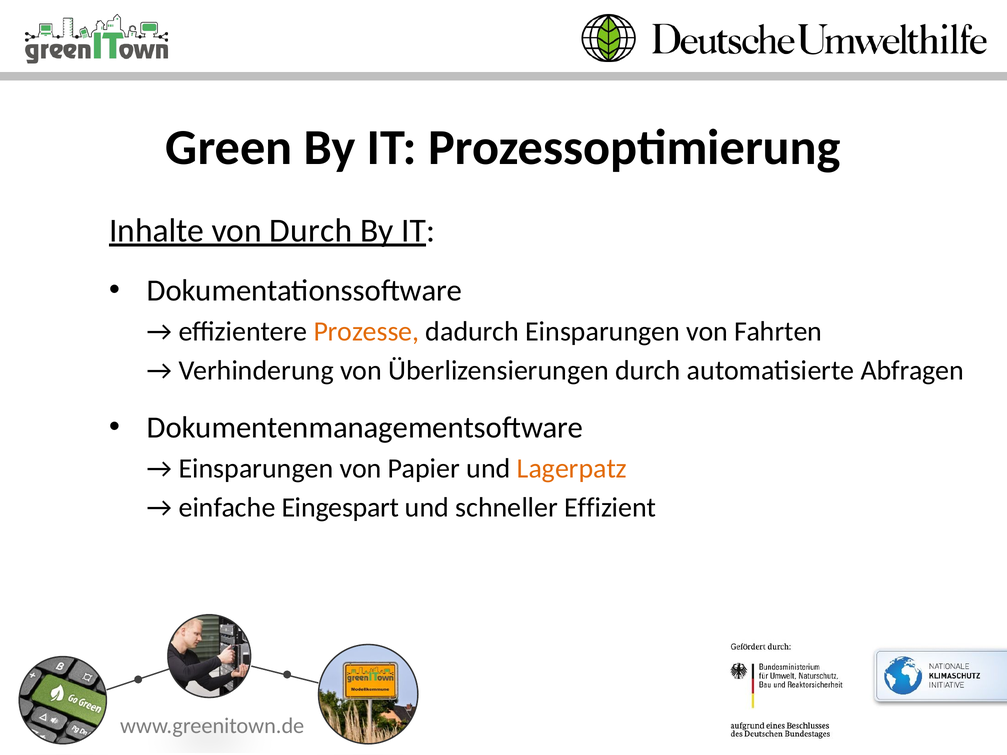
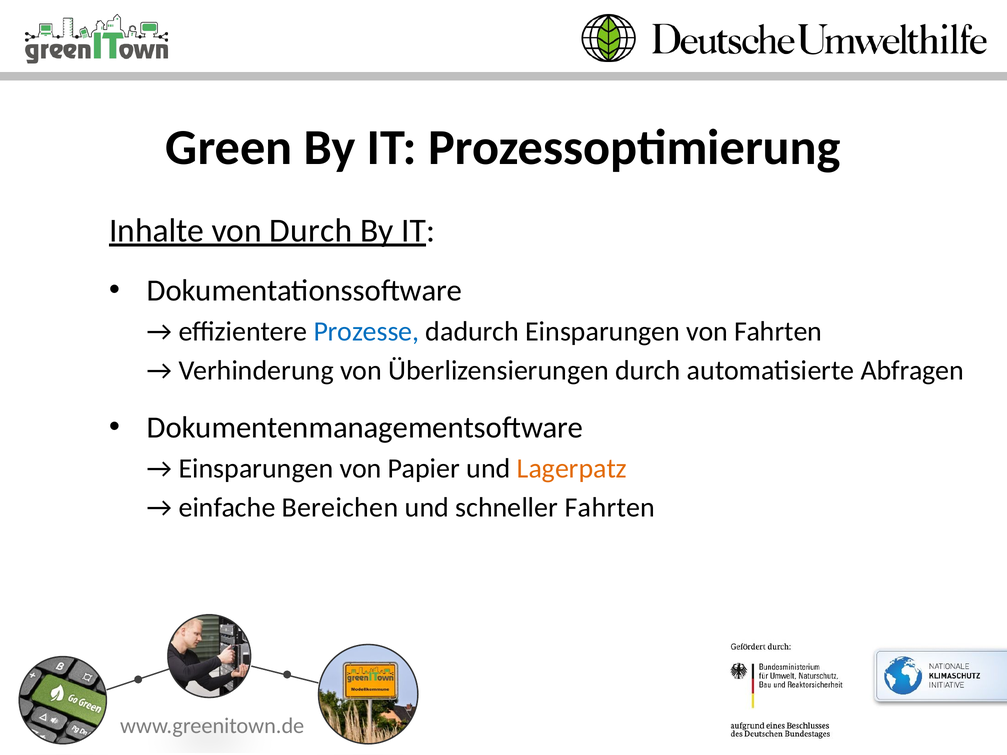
Prozesse colour: orange -> blue (366, 331)
Eingespart: Eingespart -> Bereichen (340, 508)
schneller Effizient: Effizient -> Fahrten (610, 508)
